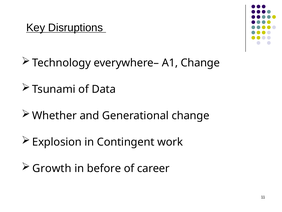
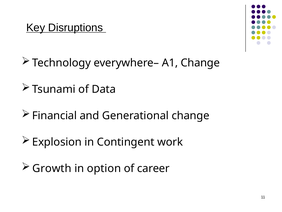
Whether: Whether -> Financial (55, 115)
before: before -> option (104, 168)
